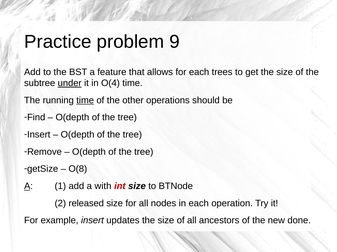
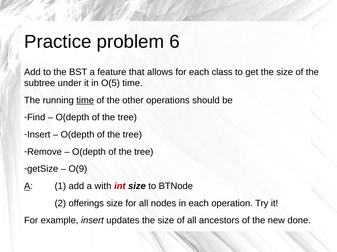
9: 9 -> 6 (175, 42)
trees: trees -> class (222, 72)
under underline: present -> none (70, 83)
O(4: O(4 -> O(5 (110, 83)
O(8: O(8 -> O(9 (78, 169)
released: released -> offerings (86, 204)
